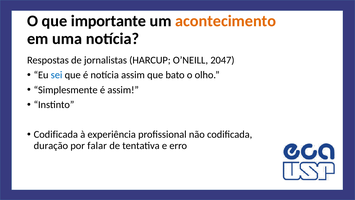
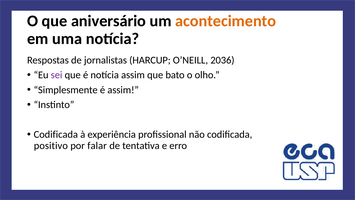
importante: importante -> aniversário (108, 21)
2047: 2047 -> 2036 (222, 60)
sei colour: blue -> purple (57, 75)
duração: duração -> positivo (51, 145)
